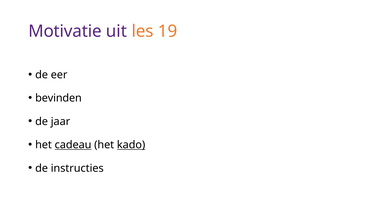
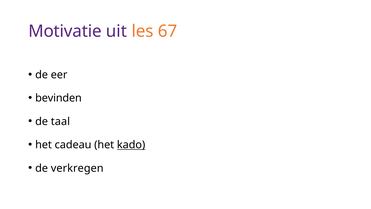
19: 19 -> 67 (168, 31)
jaar: jaar -> taal (60, 121)
cadeau underline: present -> none (73, 145)
instructies: instructies -> verkregen (77, 168)
